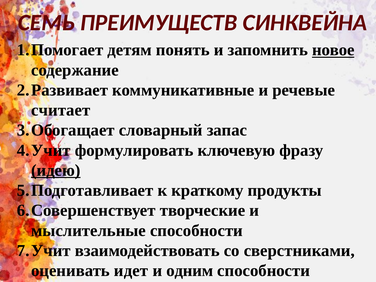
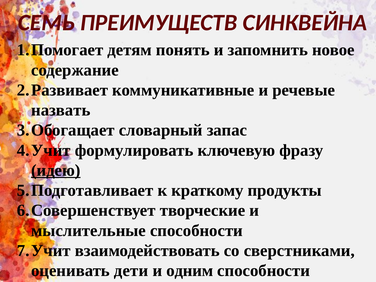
новое underline: present -> none (333, 50)
считает: считает -> назвать (61, 110)
идет: идет -> дети (131, 271)
